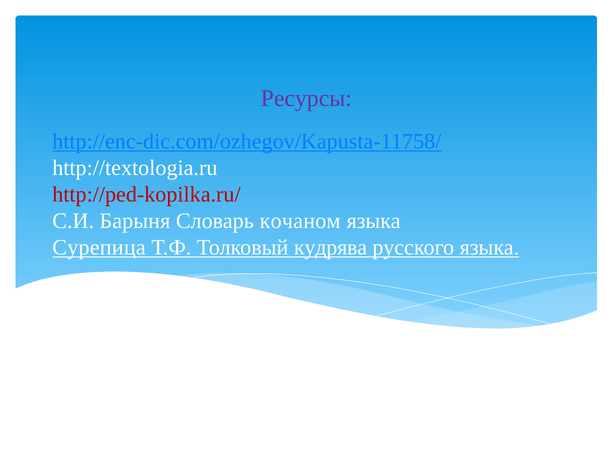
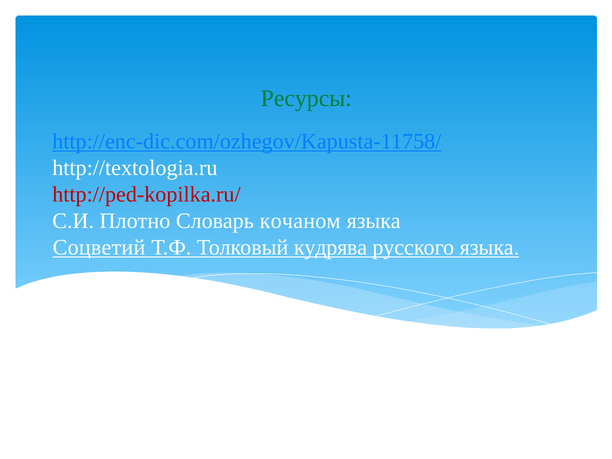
Ресурсы colour: purple -> green (306, 98)
Барыня: Барыня -> Плотно (135, 221)
Сурепица: Сурепица -> Соцветий (99, 247)
